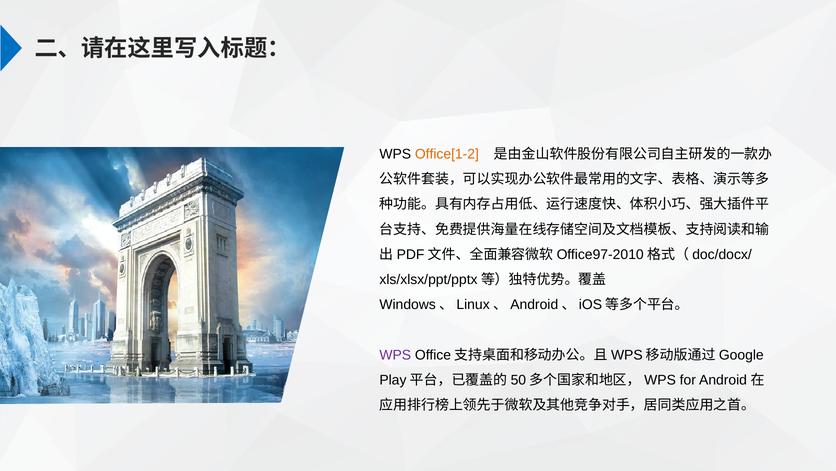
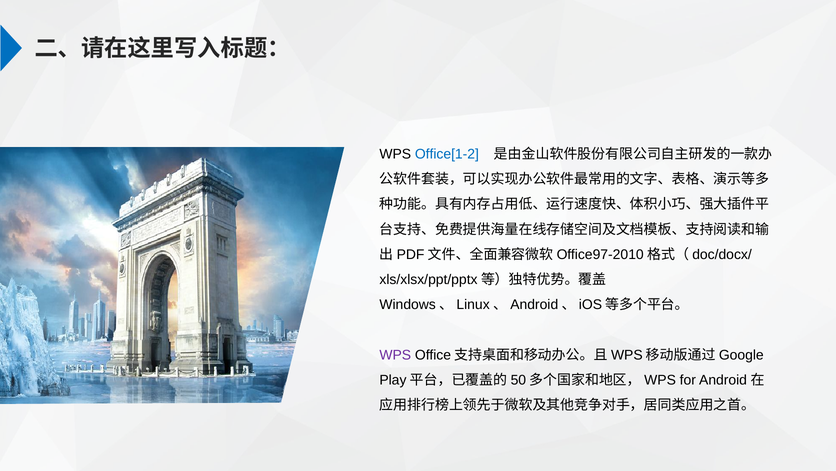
Office[1-2 colour: orange -> blue (447, 154)
